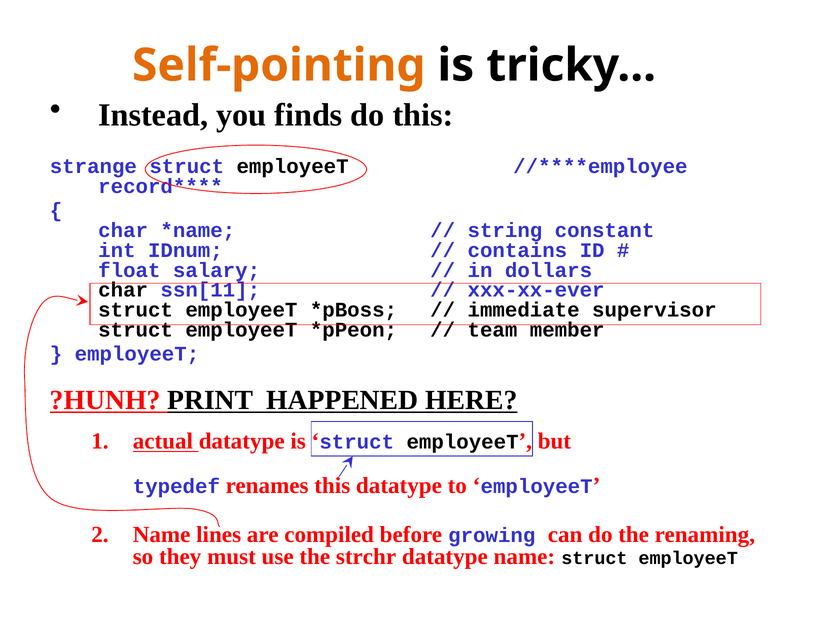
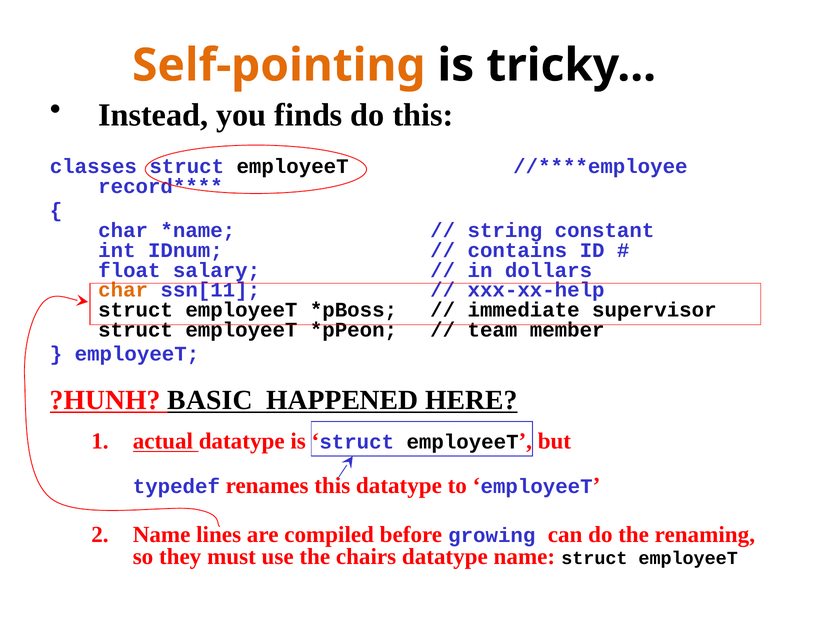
strange: strange -> classes (93, 167)
char colour: black -> orange (123, 290)
xxx-xx-ever: xxx-xx-ever -> xxx-xx-help (536, 290)
PRINT: PRINT -> BASIC (210, 400)
strchr: strchr -> chairs (366, 557)
